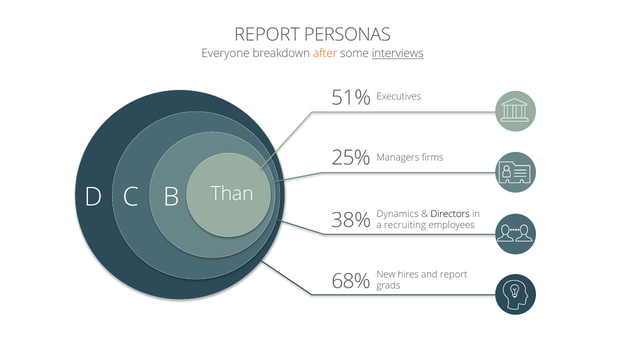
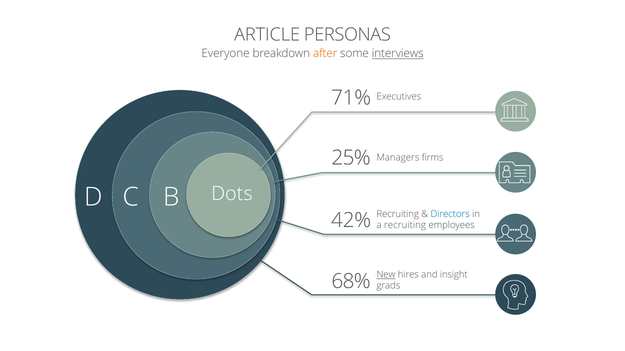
REPORT: REPORT -> ARTICLE (267, 35)
51%: 51% -> 71% (351, 98)
Than: Than -> Dots (232, 194)
Dynamics: Dynamics -> Recruiting (398, 215)
Directors colour: black -> blue (450, 215)
38%: 38% -> 42% (351, 221)
New underline: none -> present (386, 275)
and report: report -> insight (454, 275)
